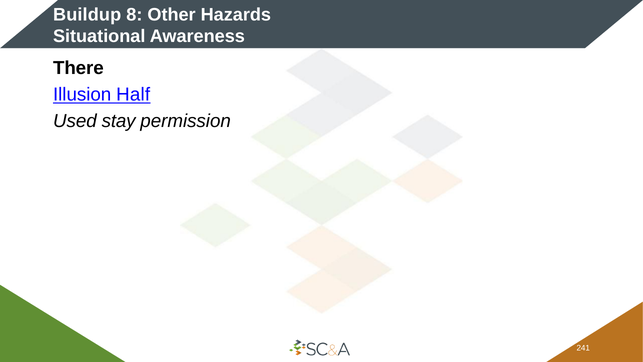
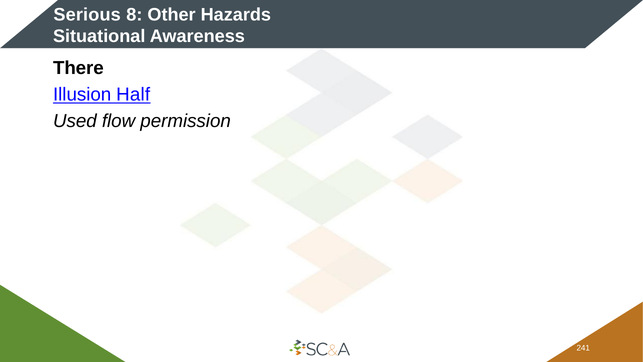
Buildup: Buildup -> Serious (87, 15)
stay: stay -> flow (119, 121)
